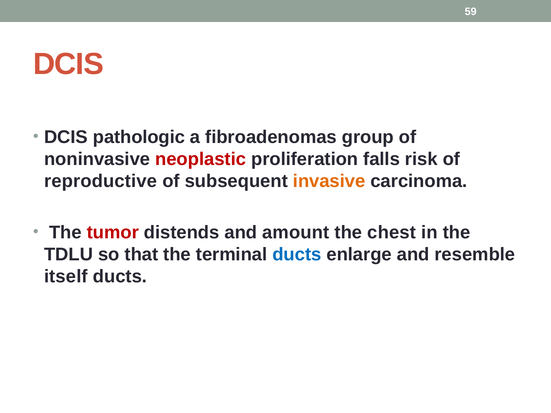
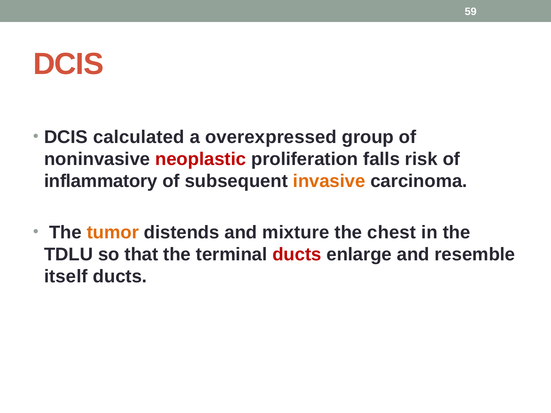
pathologic: pathologic -> calculated (139, 137)
fibroadenomas: fibroadenomas -> overexpressed (271, 137)
reproductive: reproductive -> inflammatory (101, 181)
tumor colour: red -> orange (113, 233)
amount: amount -> mixture (296, 233)
ducts colour: blue -> red (297, 255)
